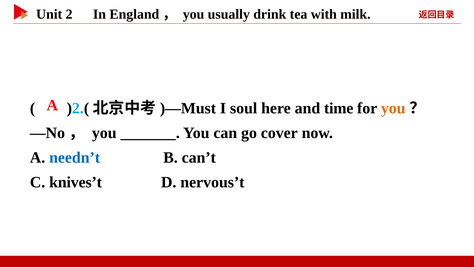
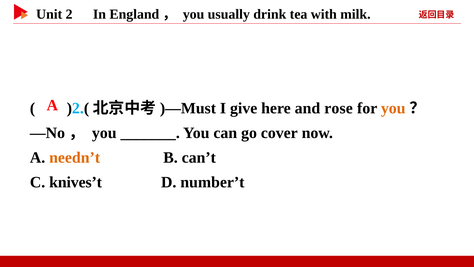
soul: soul -> give (244, 108)
time: time -> rose (339, 108)
needn’t colour: blue -> orange (75, 158)
nervous’t: nervous’t -> number’t (212, 182)
